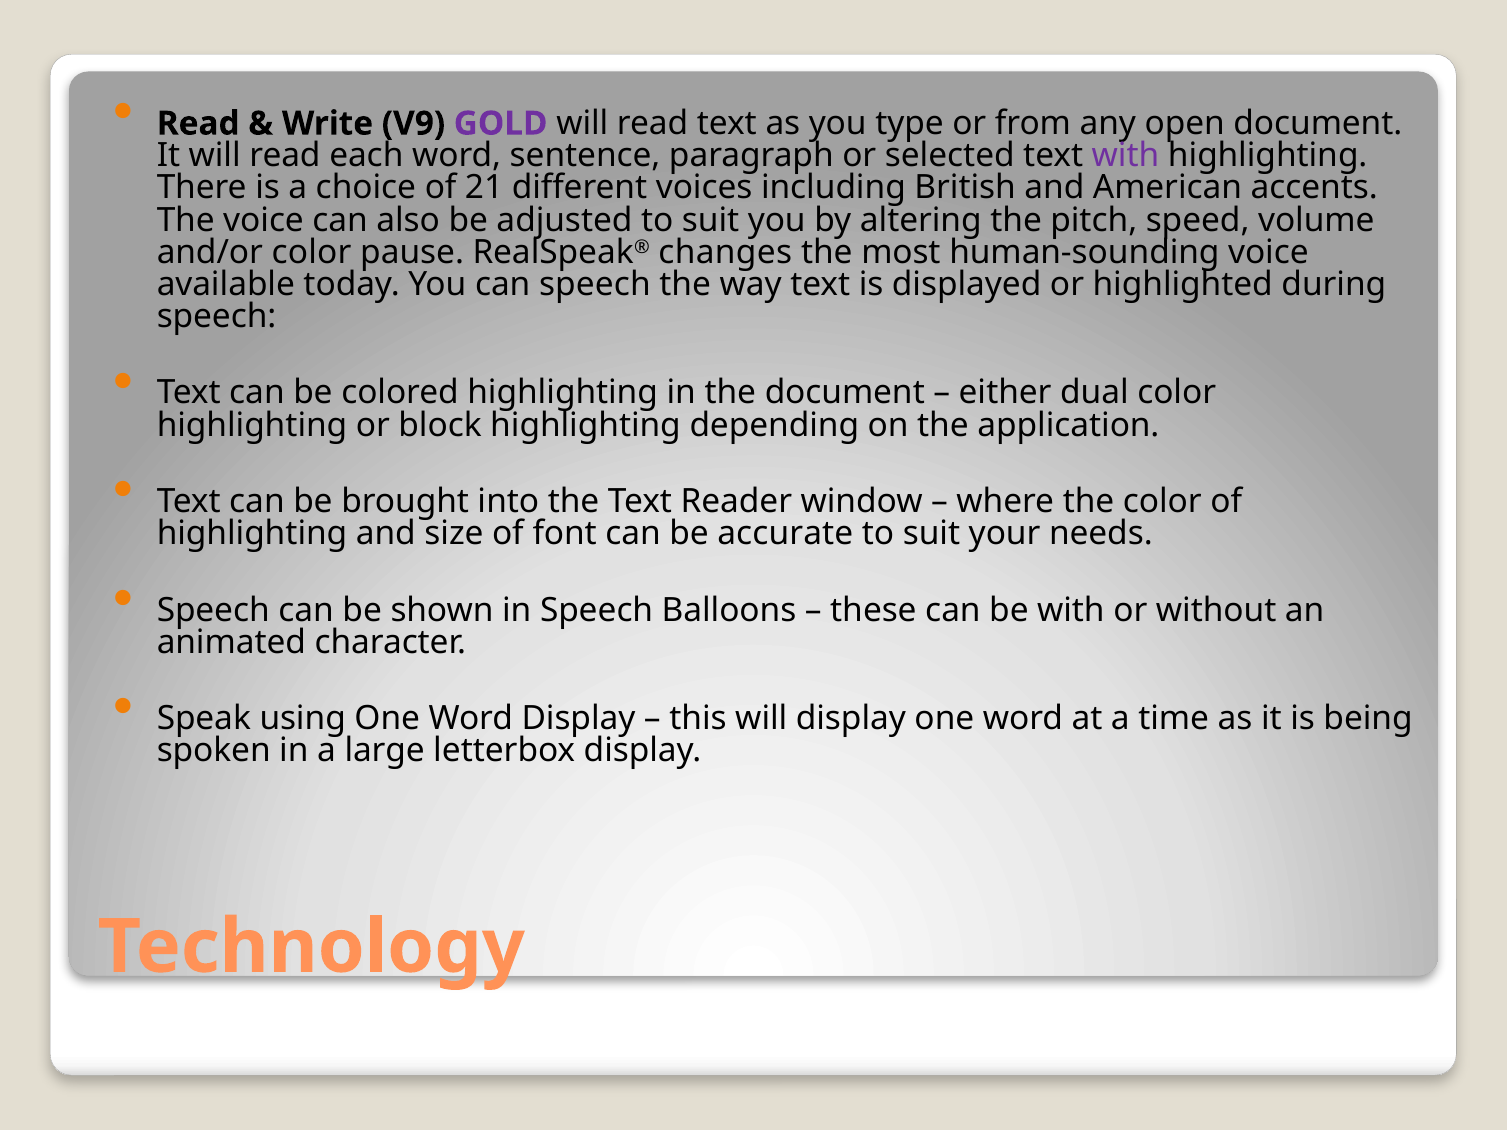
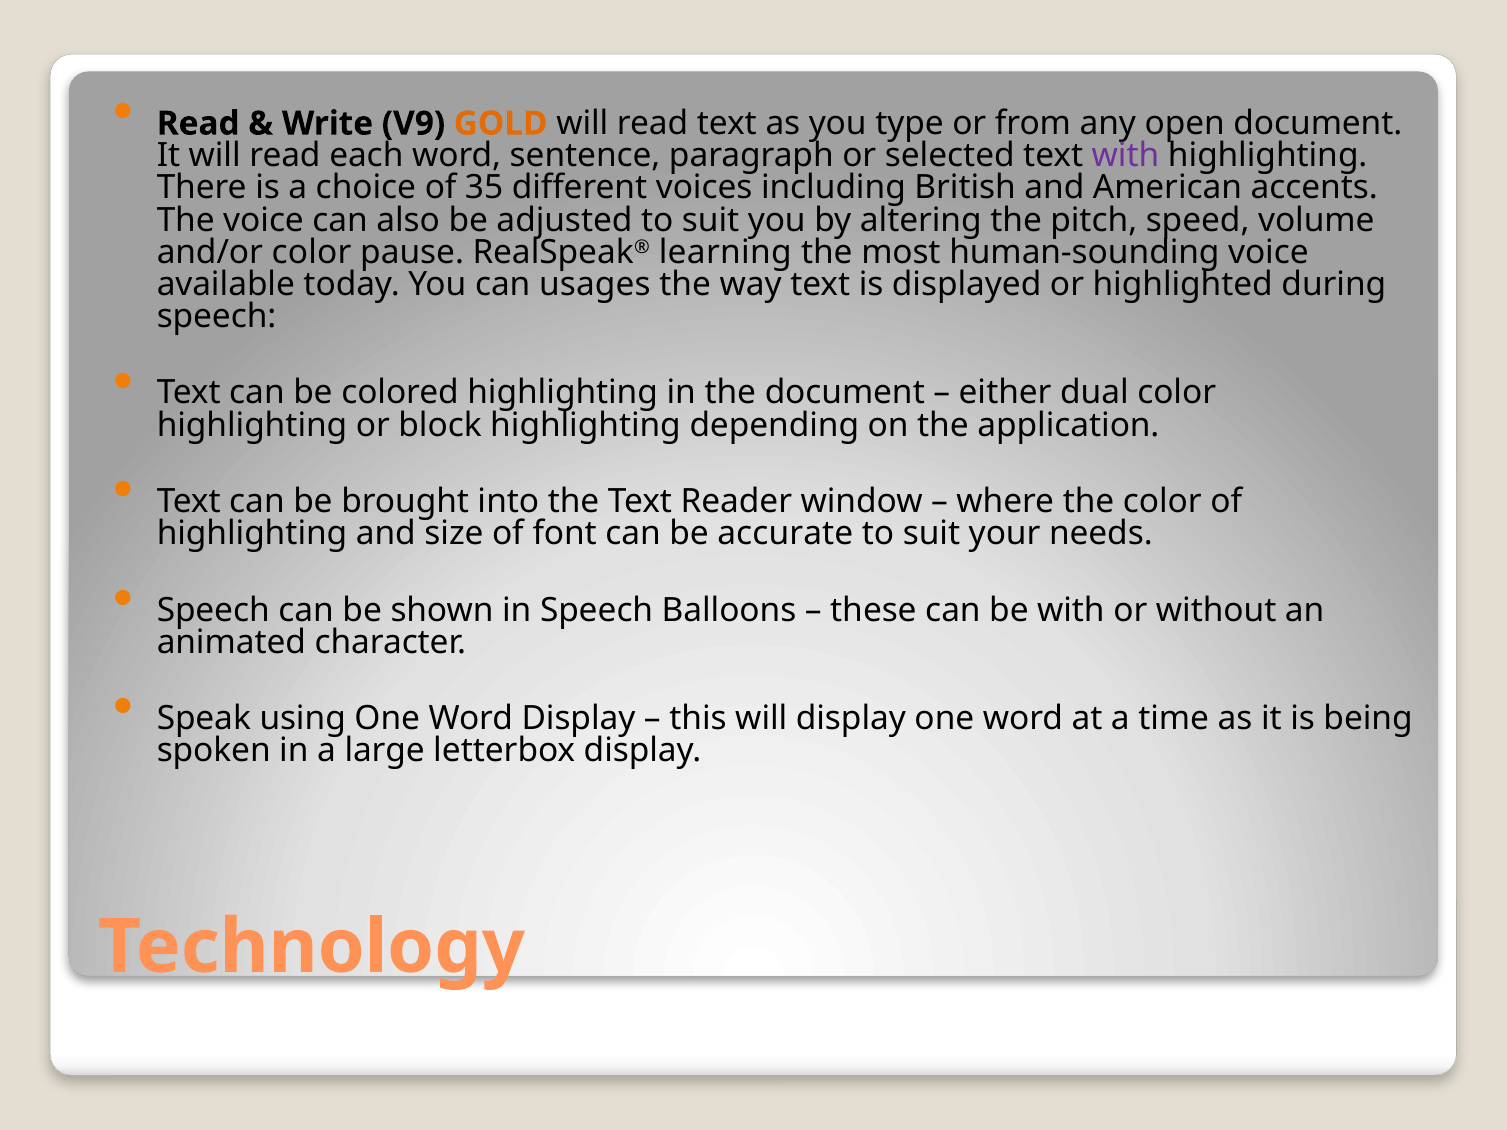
GOLD colour: purple -> orange (501, 124)
21: 21 -> 35 (484, 188)
changes: changes -> learning (725, 252)
can speech: speech -> usages (595, 284)
